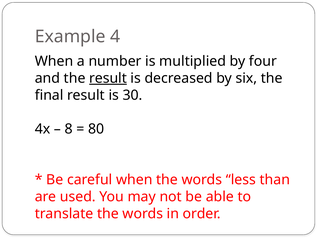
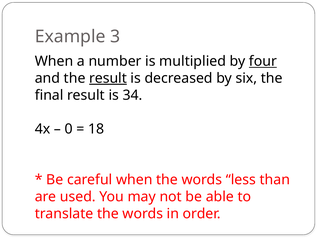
4: 4 -> 3 (115, 37)
four underline: none -> present (263, 61)
30: 30 -> 34 (132, 95)
8: 8 -> 0 (69, 129)
80: 80 -> 18 (96, 129)
